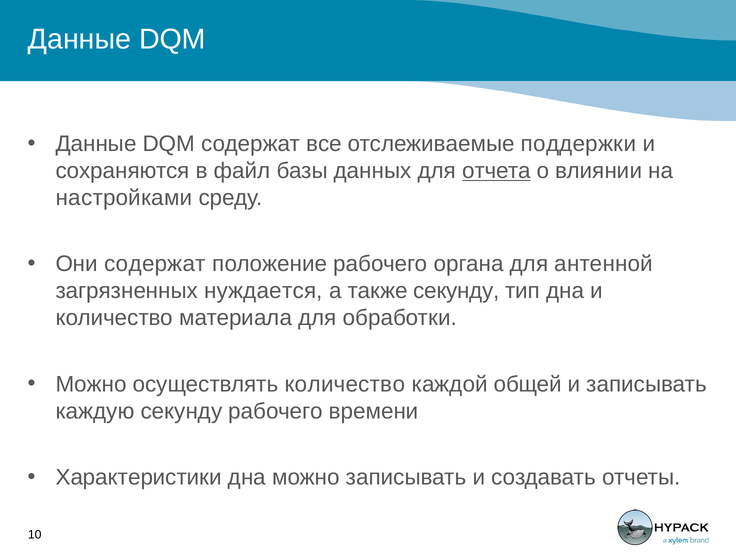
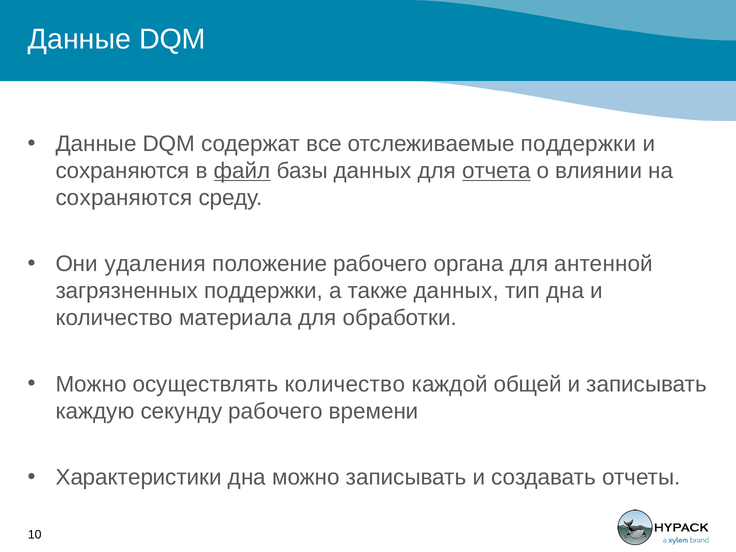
файл underline: none -> present (242, 171)
настройками: настройками -> сохраняются (124, 198)
Они содержат: содержат -> удаления (155, 264)
загрязненных нуждается: нуждается -> поддержки (264, 291)
также секунду: секунду -> данных (456, 291)
